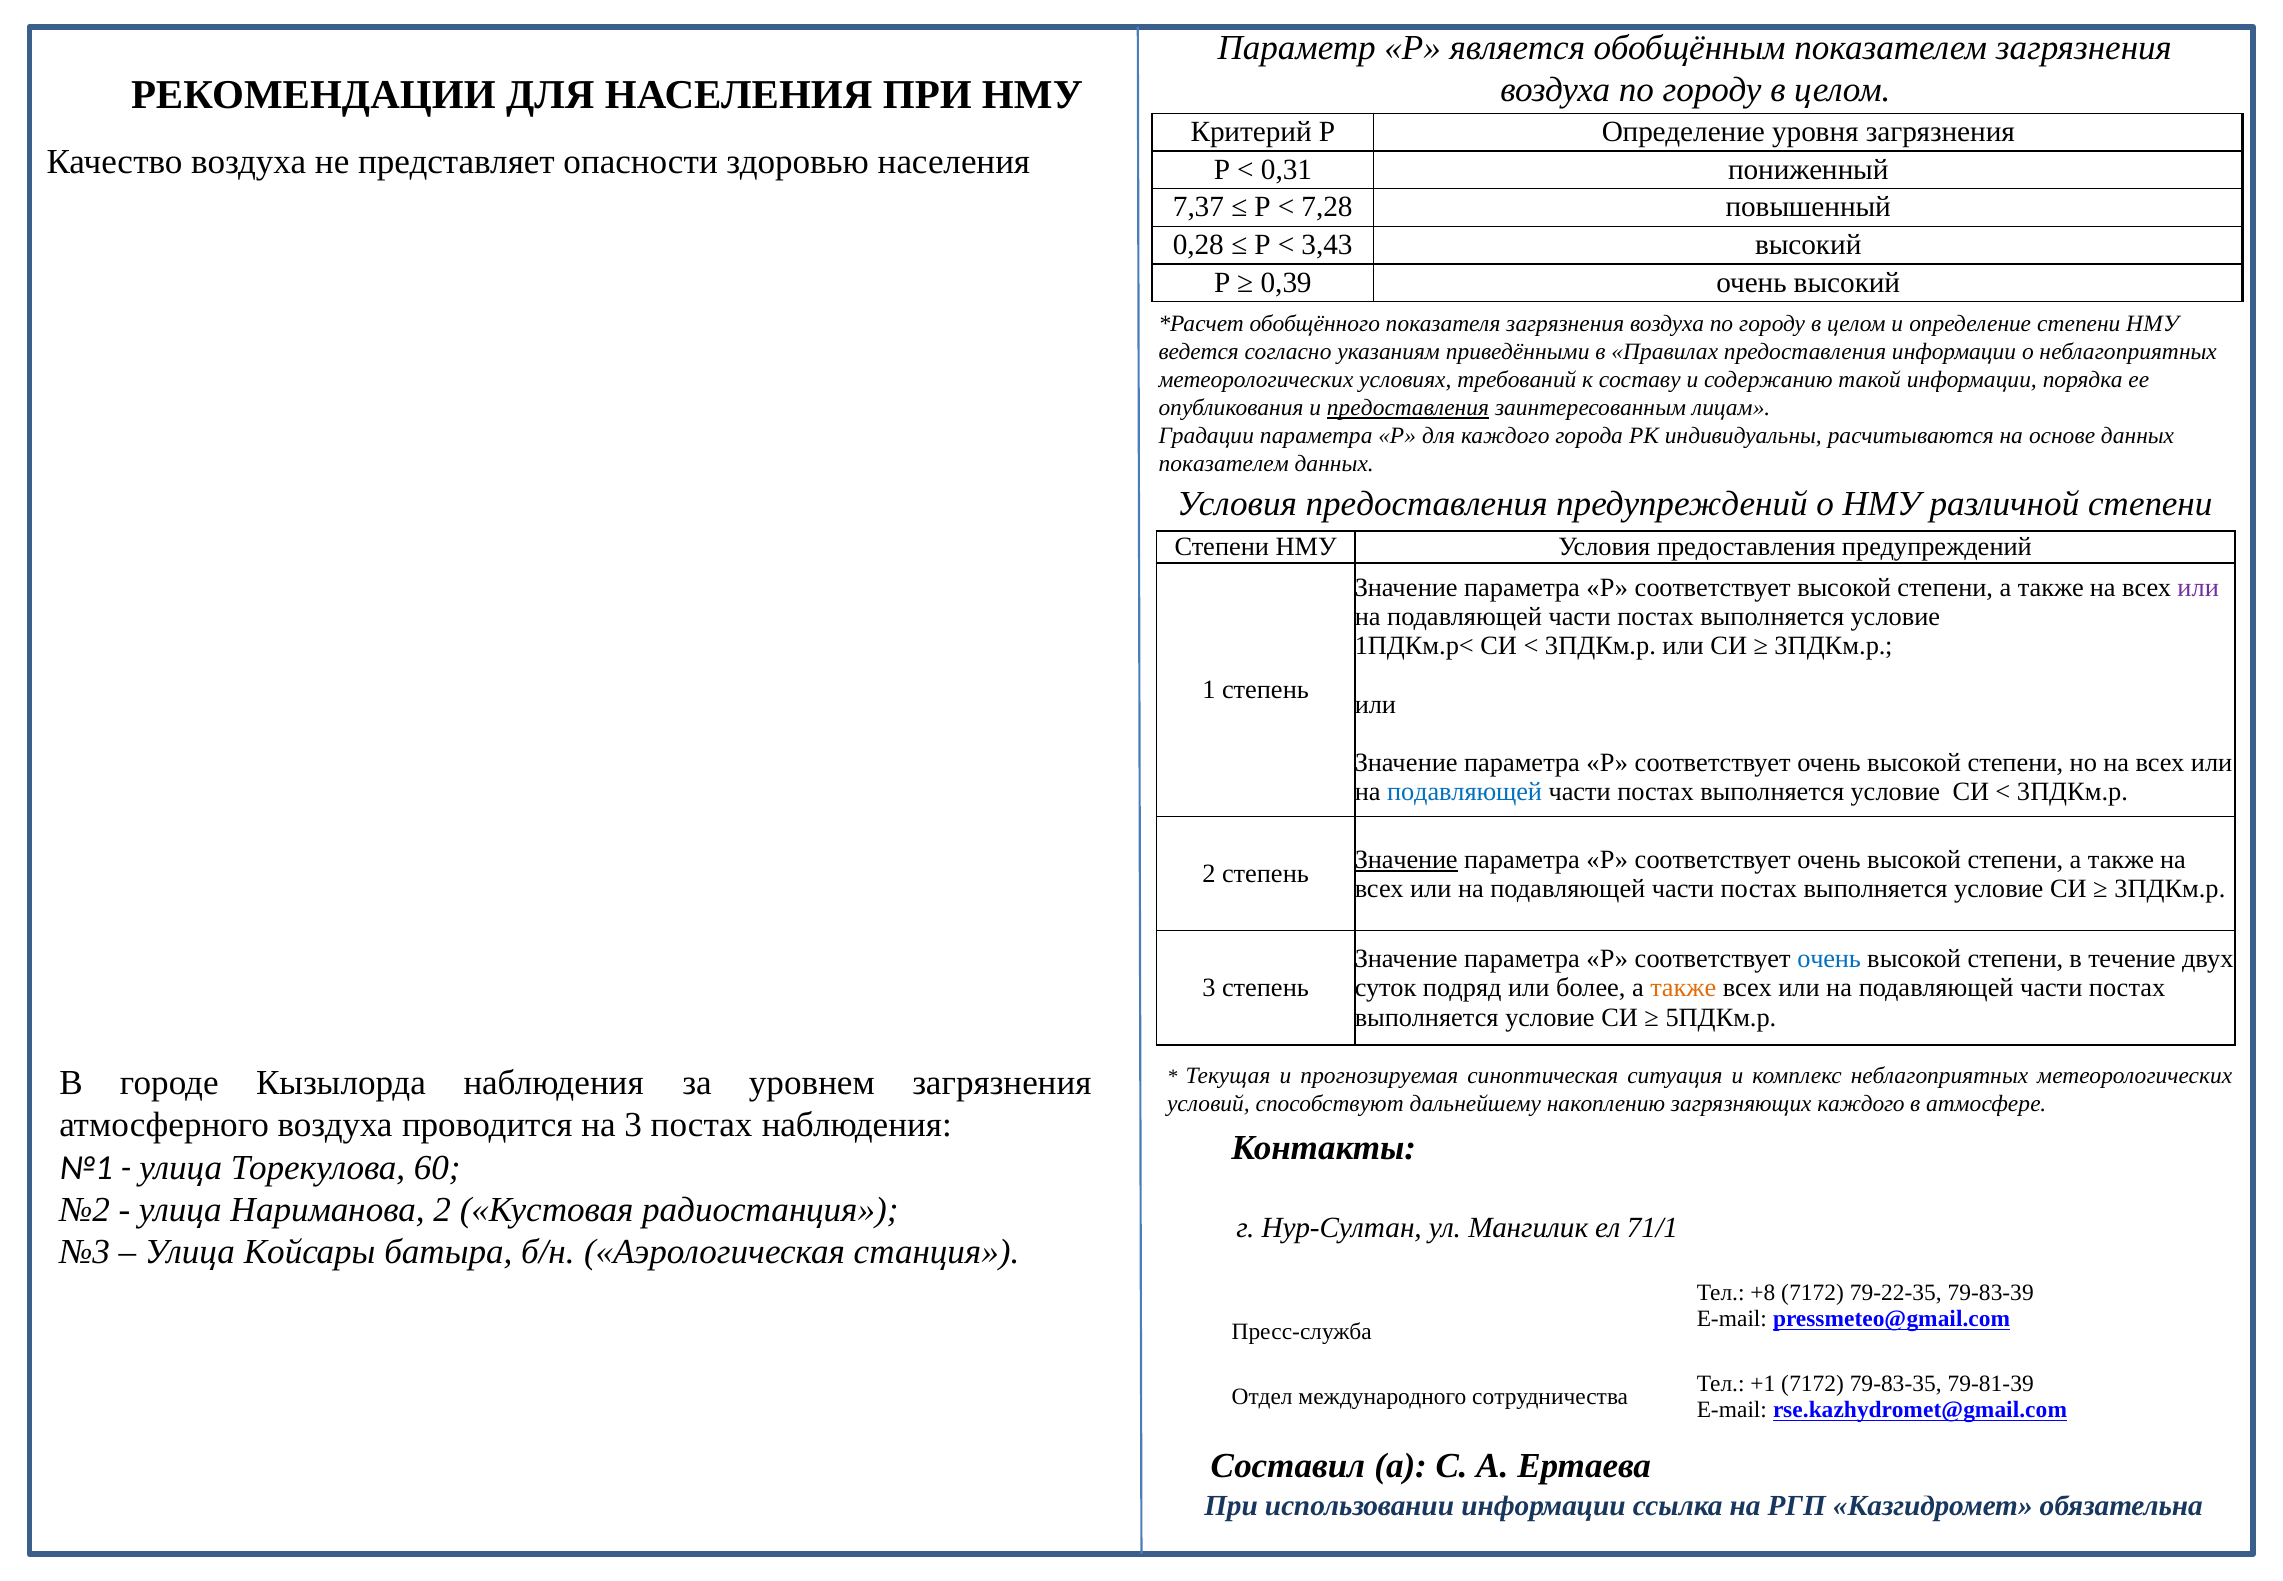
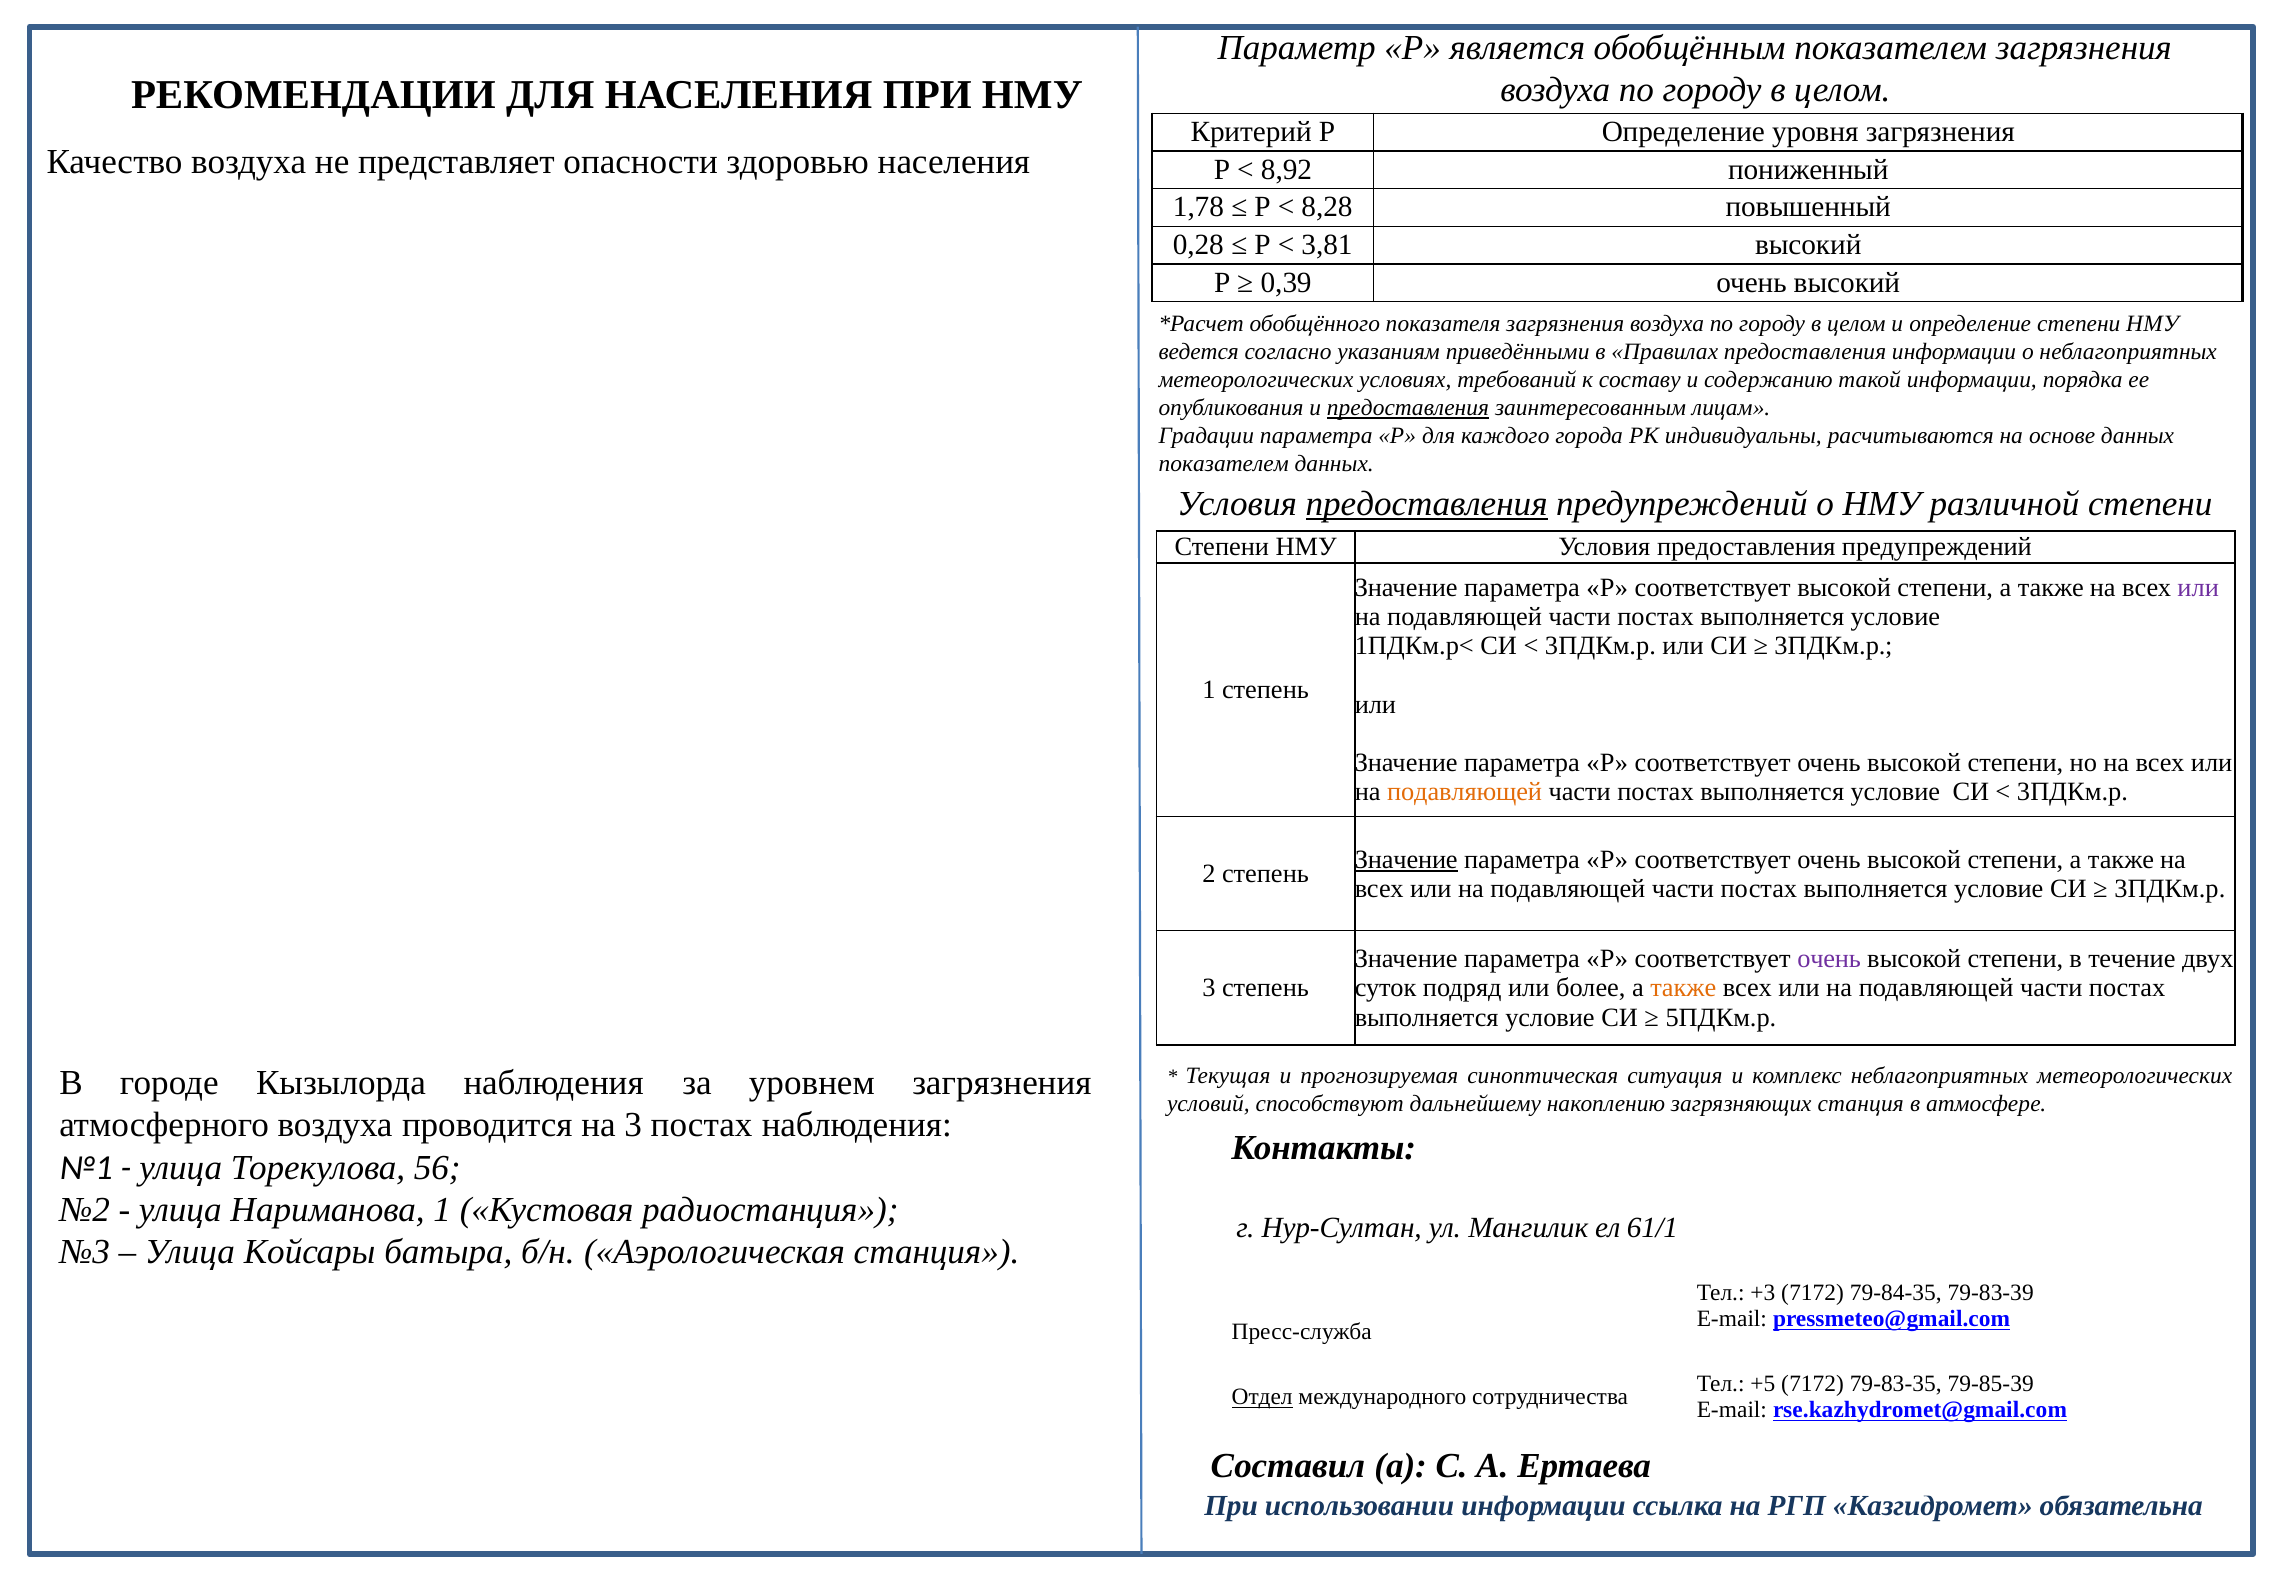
0,31: 0,31 -> 8,92 (1286, 170)
7,37: 7,37 -> 1,78 (1198, 207)
7,28: 7,28 -> 8,28 (1327, 207)
3,43: 3,43 -> 3,81 (1327, 245)
предоставления underline: none -> present (1427, 504)
подавляющей colour: blue -> orange (1465, 792)
очень colour: blue -> purple (1829, 959)
загрязняющих каждого: каждого -> станция (1861, 1103)
60: 60 -> 56 (437, 1167)
Нариманова 2: 2 -> 1 (442, 1209)
71/1: 71/1 -> 61/1 (1653, 1228)
+8: +8 -> +3 (1763, 1292)
79-22-35: 79-22-35 -> 79-84-35 (1896, 1292)
+1: +1 -> +5 (1763, 1384)
79-81-39: 79-81-39 -> 79-85-39 (1991, 1384)
Отдел underline: none -> present (1262, 1397)
